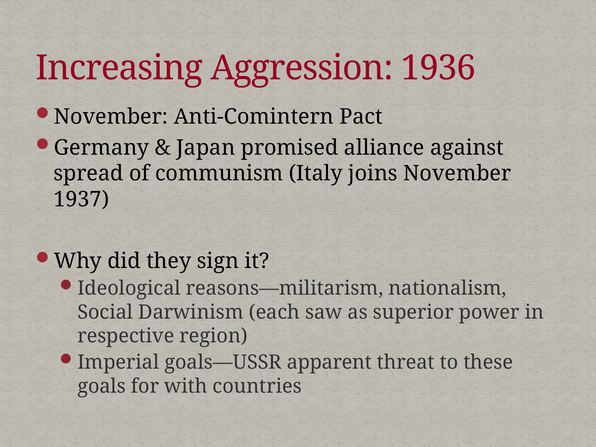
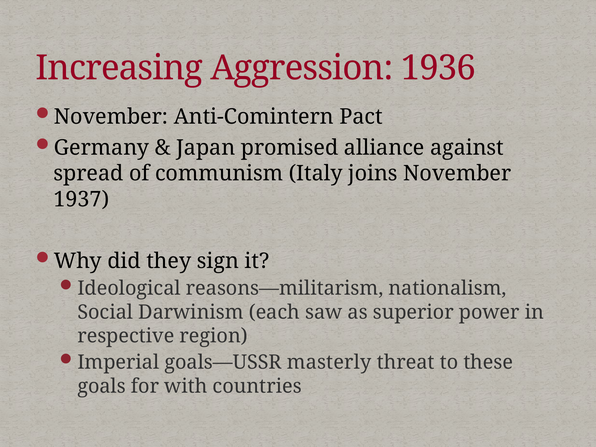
apparent: apparent -> masterly (329, 362)
